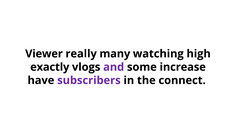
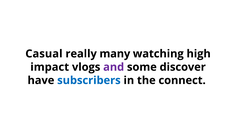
Viewer: Viewer -> Casual (44, 54)
exactly: exactly -> impact (50, 67)
increase: increase -> discover (183, 67)
subscribers colour: purple -> blue (89, 80)
